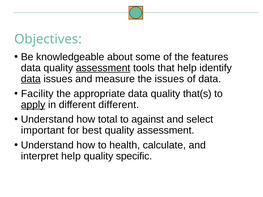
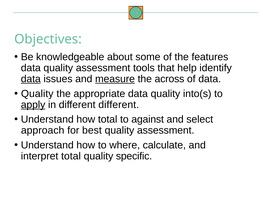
assessment underline: present -> none (103, 68)
measure underline: none -> present (115, 79)
the issues: issues -> across (169, 79)
Facility: Facility -> Quality (37, 94)
that(s: that(s -> into(s (197, 94)
important: important -> approach (43, 131)
health: health -> where (125, 145)
interpret help: help -> total (71, 156)
